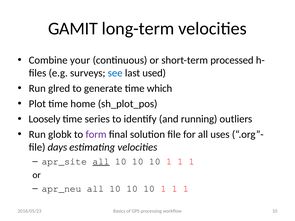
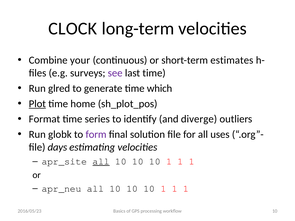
GAMIT: GAMIT -> CLOCK (73, 29)
processed: processed -> estimates (232, 60)
see colour: blue -> purple (115, 73)
last used: used -> time (154, 73)
Plot underline: none -> present (37, 104)
Loosely: Loosely -> Format (44, 119)
running: running -> diverge (199, 119)
